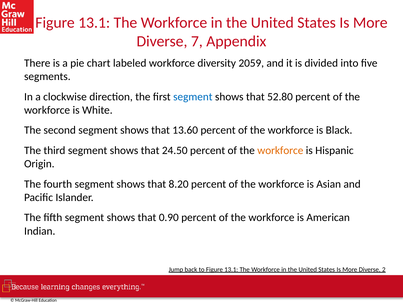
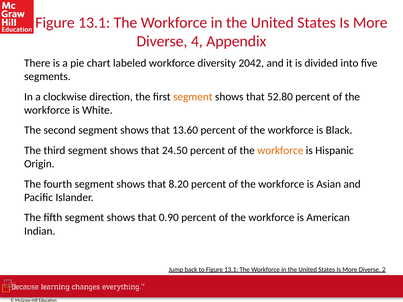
7: 7 -> 4 (197, 41)
2059: 2059 -> 2042 (251, 63)
segment colour: blue -> orange (193, 97)
